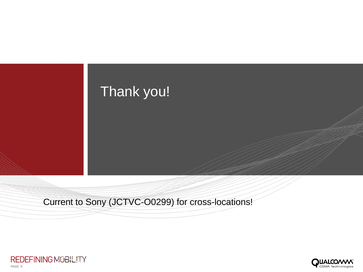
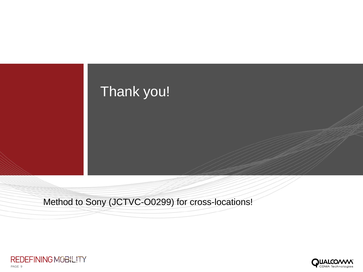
Current: Current -> Method (58, 202)
